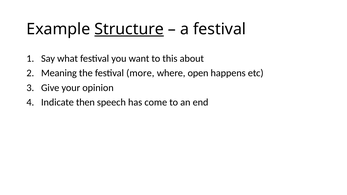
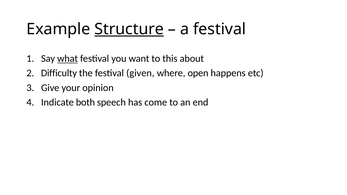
what underline: none -> present (68, 59)
Meaning: Meaning -> Difficulty (59, 73)
more: more -> given (140, 73)
then: then -> both (85, 102)
